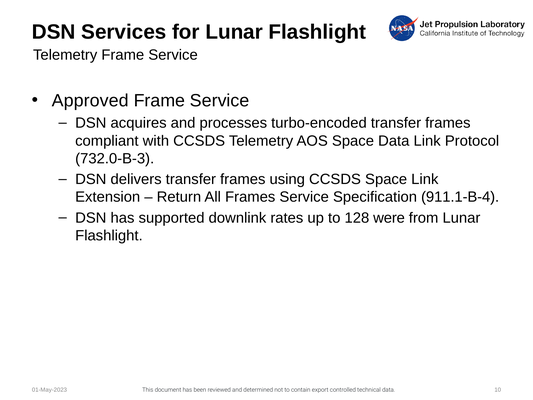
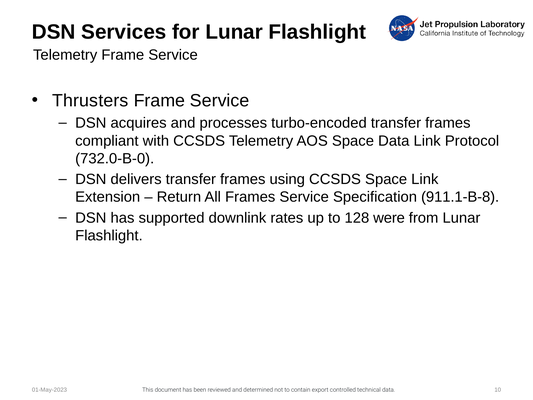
Approved: Approved -> Thrusters (90, 101)
732.0-B-3: 732.0-B-3 -> 732.0-B-0 (115, 158)
911.1-B-4: 911.1-B-4 -> 911.1-B-8 (460, 197)
